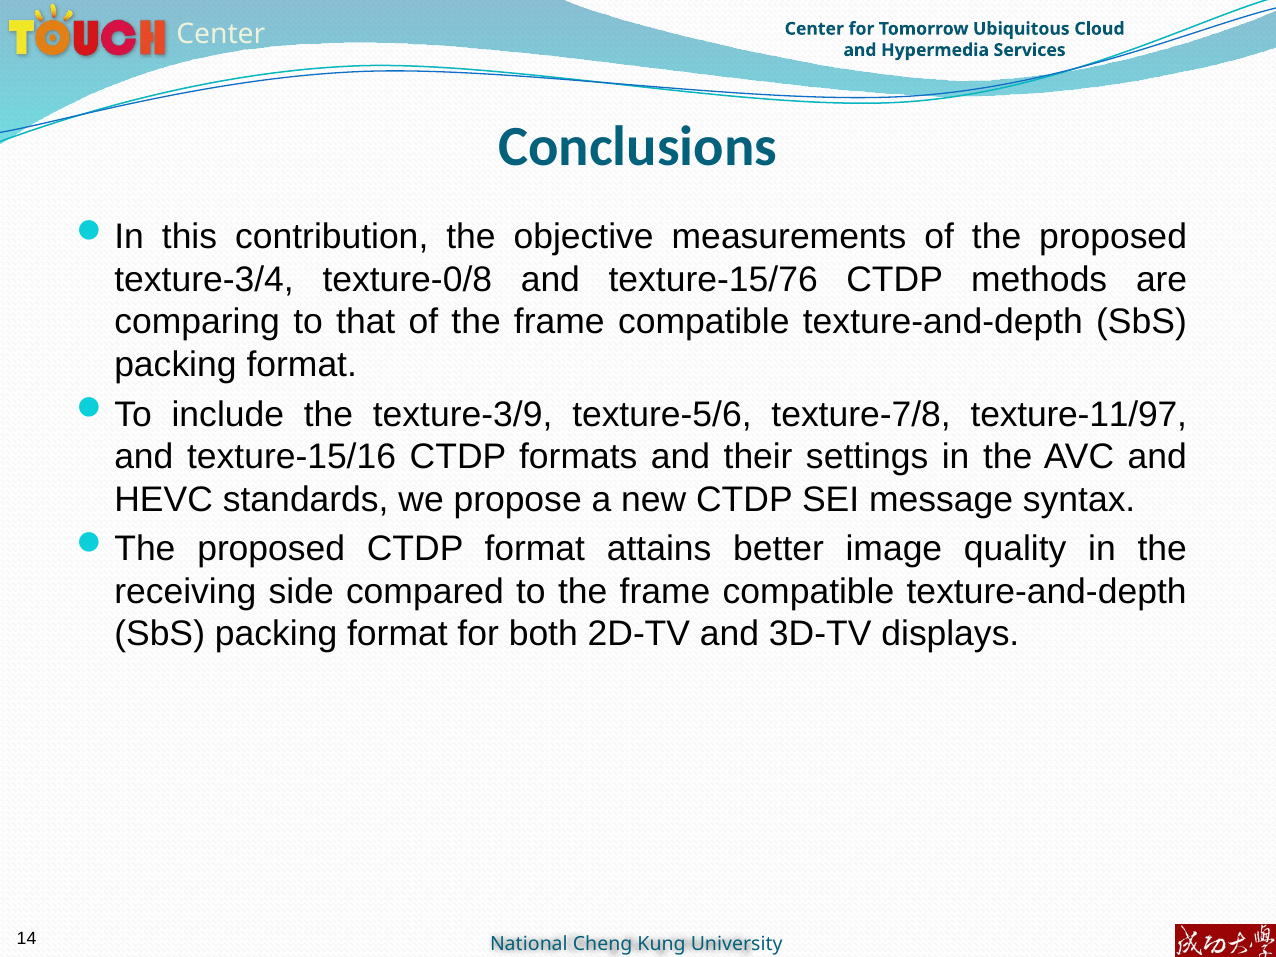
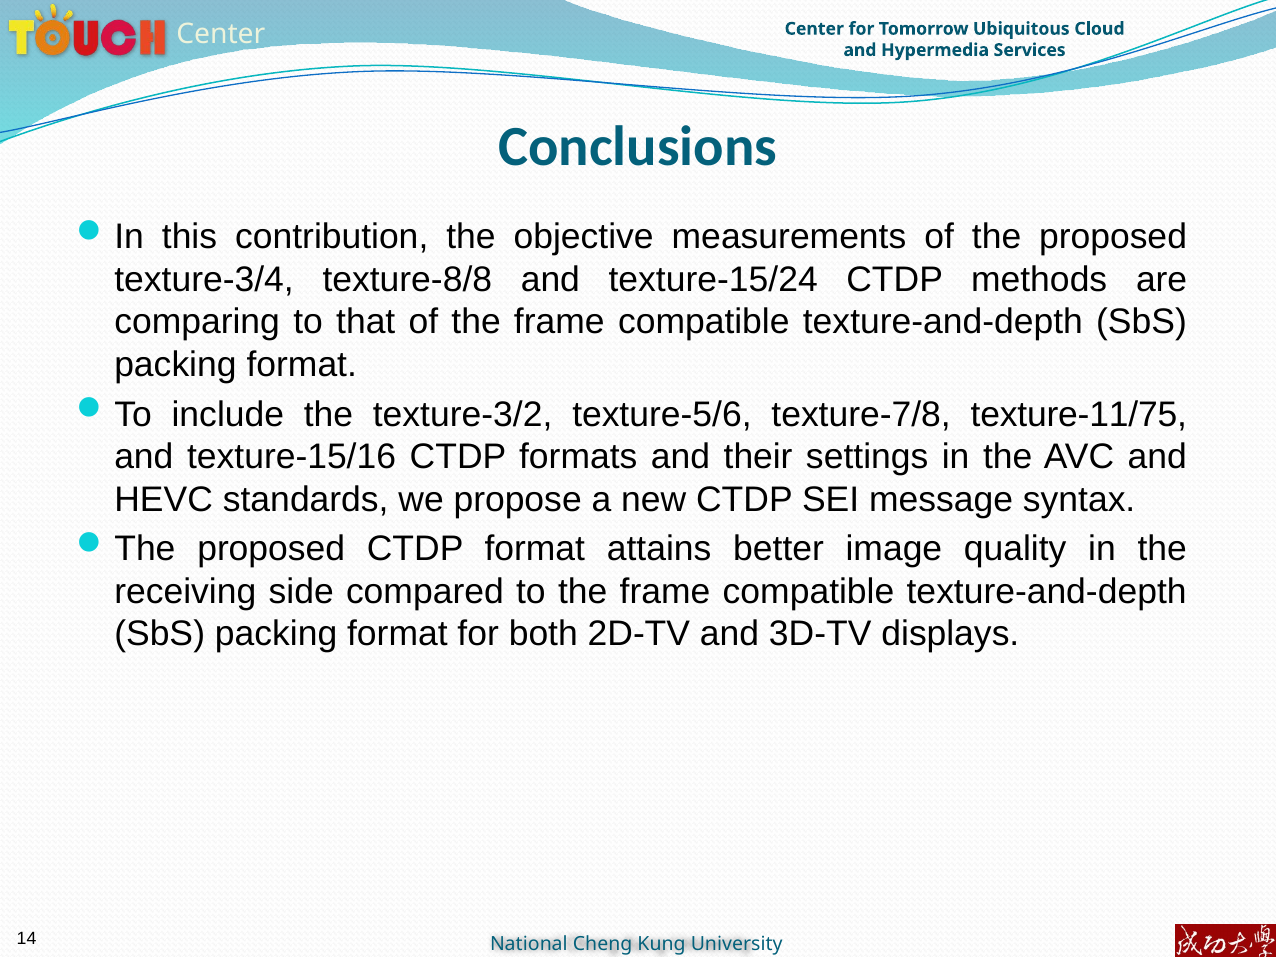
texture-0/8: texture-0/8 -> texture-8/8 (407, 280)
texture-15/76: texture-15/76 -> texture-15/24 (713, 280)
texture-3/9: texture-3/9 -> texture-3/2 (463, 414)
texture-11/97: texture-11/97 -> texture-11/75 (1079, 414)
